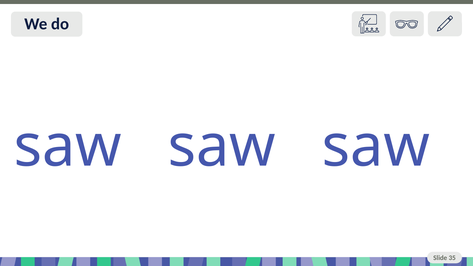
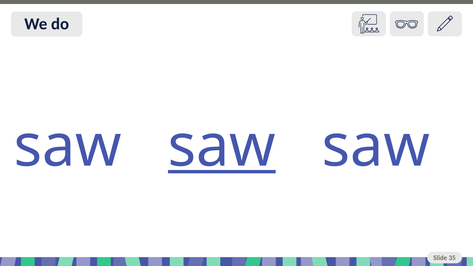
saw underline: none -> present (222, 146)
